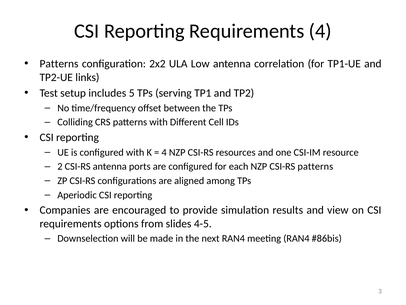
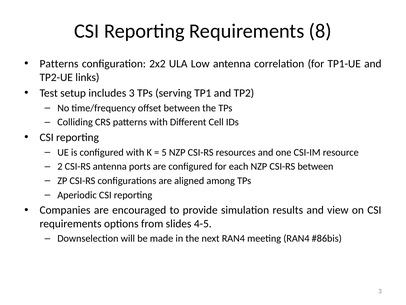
Requirements 4: 4 -> 8 (320, 31)
includes 5: 5 -> 3 (132, 93)
4: 4 -> 5 (164, 152)
CSI-RS patterns: patterns -> between (315, 166)
